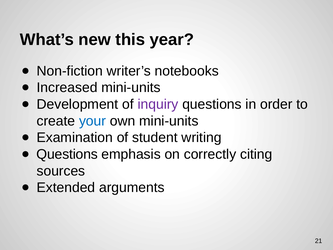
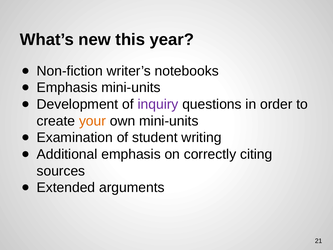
Increased: Increased -> Emphasis (67, 88)
your colour: blue -> orange (93, 121)
Questions: Questions -> Additional (67, 154)
